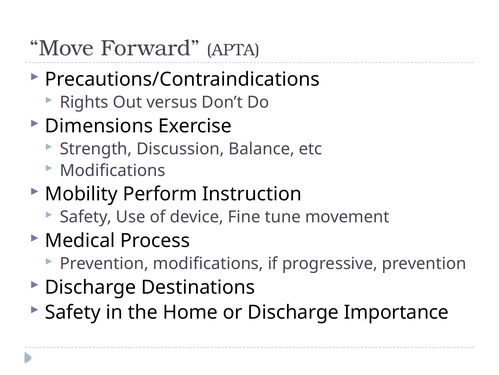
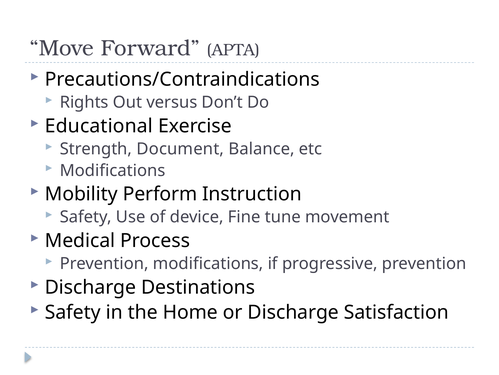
Dimensions: Dimensions -> Educational (99, 126)
Discussion: Discussion -> Document (180, 149)
Importance: Importance -> Satisfaction (396, 312)
